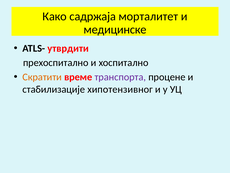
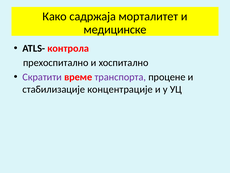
утврдити: утврдити -> контрола (68, 48)
Скратити colour: orange -> purple (42, 77)
хипотензивног: хипотензивног -> концентрације (120, 89)
